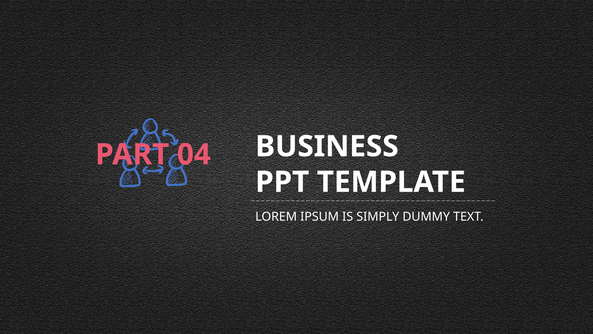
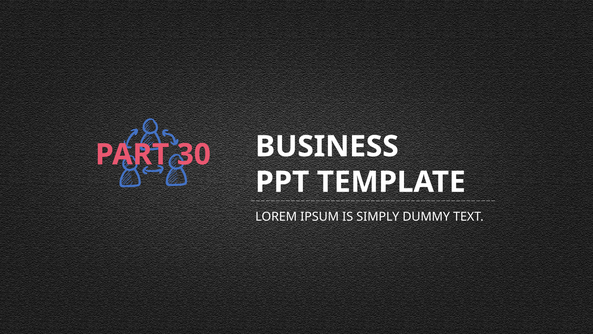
04: 04 -> 30 (194, 154)
